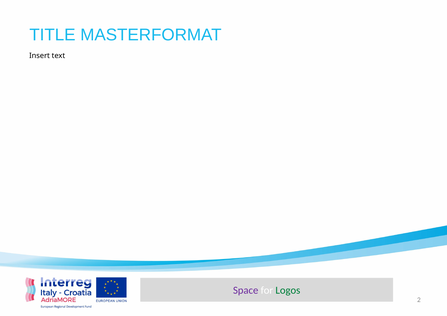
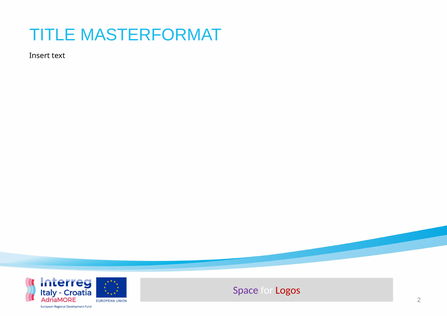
Logos colour: green -> red (288, 291)
